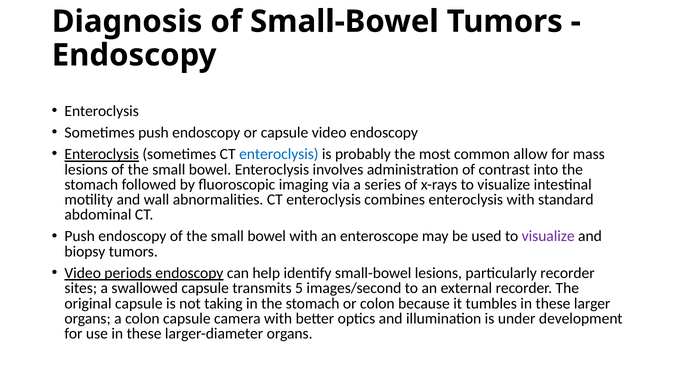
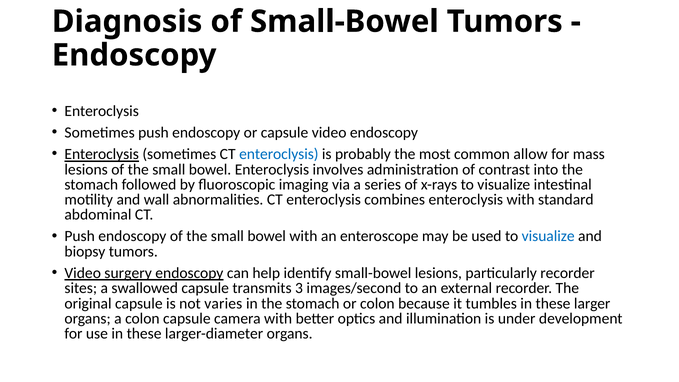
visualize colour: purple -> blue (548, 236)
periods: periods -> surgery (128, 273)
5: 5 -> 3 (299, 288)
taking: taking -> varies (223, 303)
